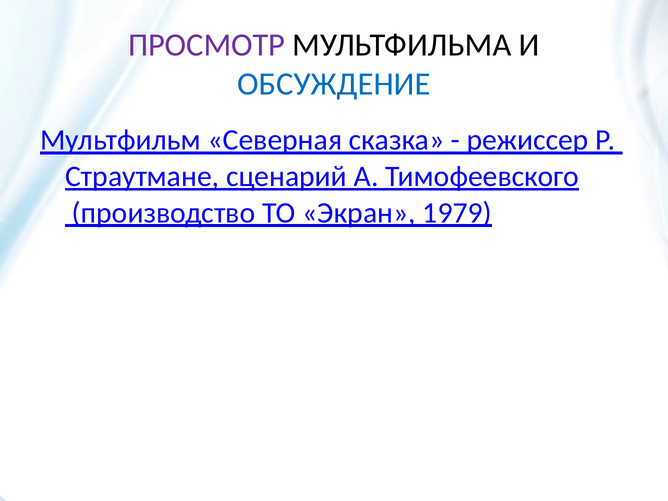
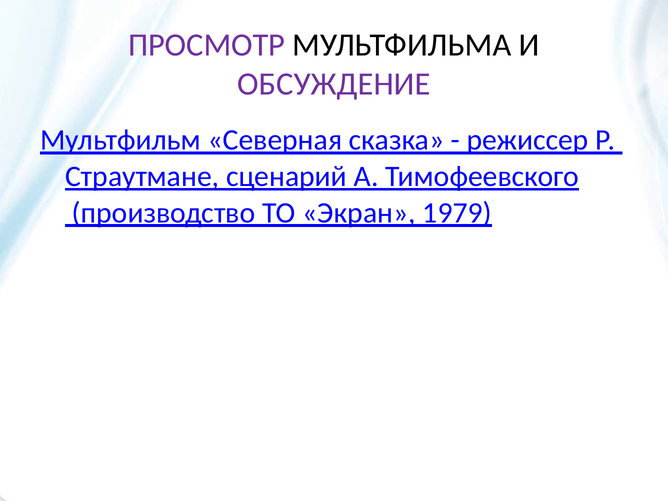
ОБСУЖДЕНИЕ colour: blue -> purple (334, 84)
